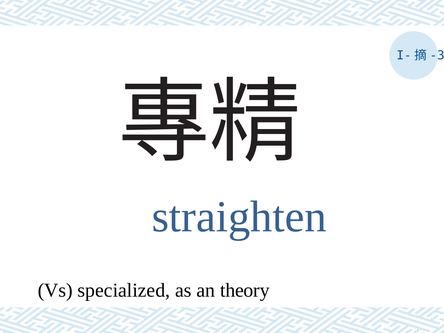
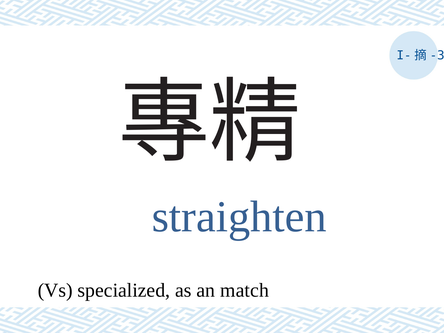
theory: theory -> match (245, 290)
